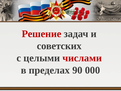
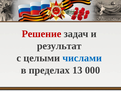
советских: советских -> результат (59, 46)
числами colour: red -> blue (82, 58)
90: 90 -> 13 (77, 70)
